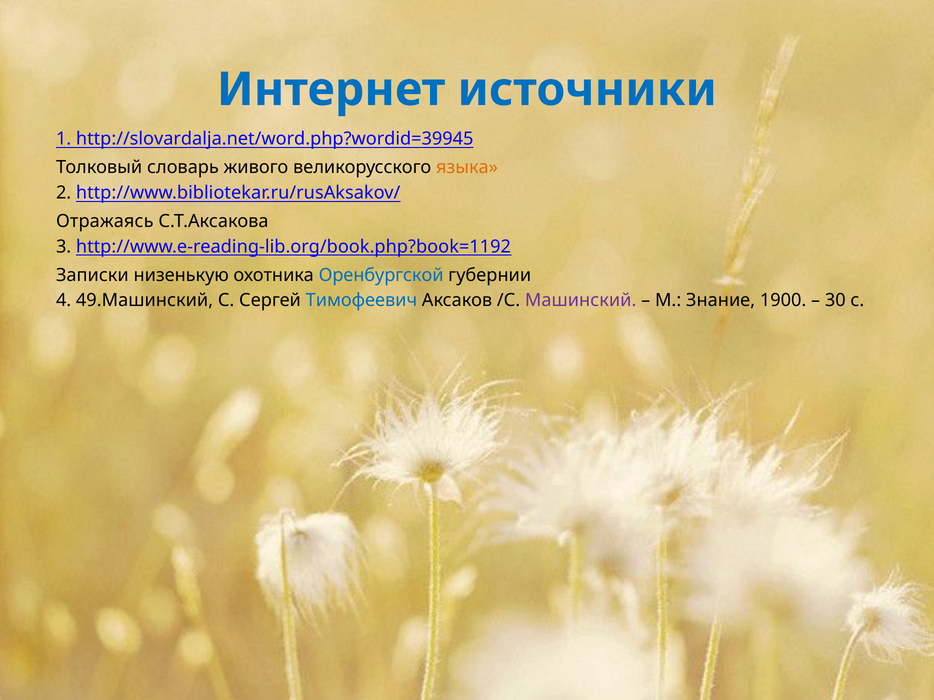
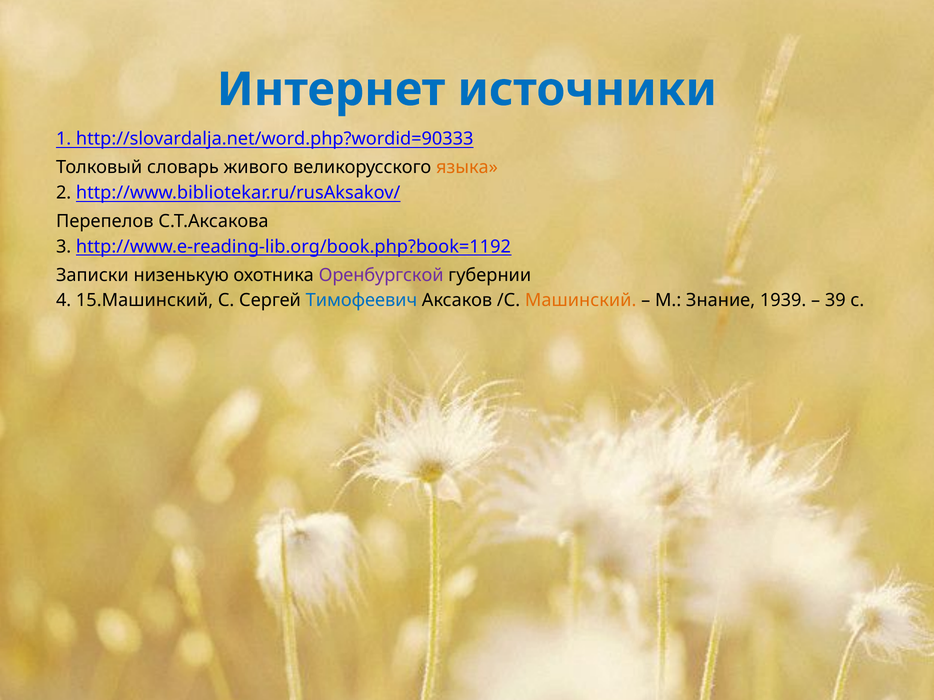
http://slovardalja.net/word.php?wordid=39945: http://slovardalja.net/word.php?wordid=39945 -> http://slovardalja.net/word.php?wordid=90333 (275, 139)
Отражаясь: Отражаясь -> Перепелов (105, 221)
Оренбургской colour: blue -> purple (381, 275)
49.Машинский: 49.Машинский -> 15.Машинский (145, 301)
Машинский colour: purple -> orange (581, 301)
1900: 1900 -> 1939 (783, 301)
30: 30 -> 39 (835, 301)
